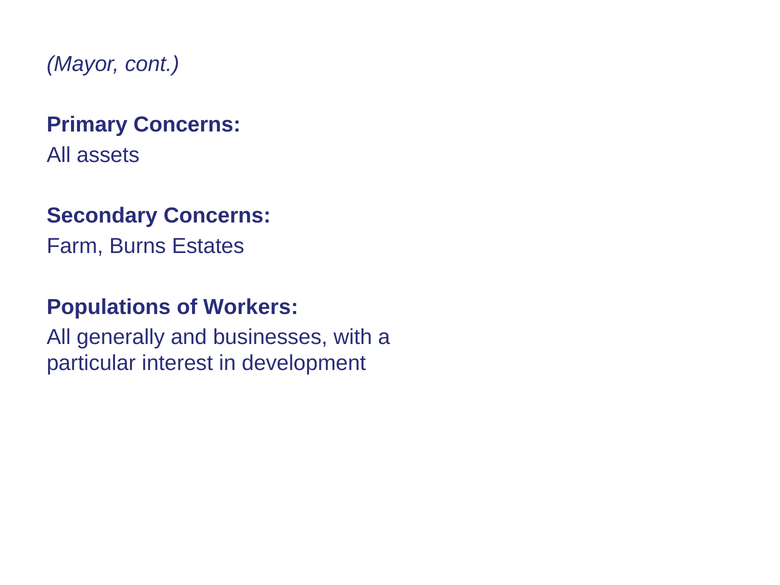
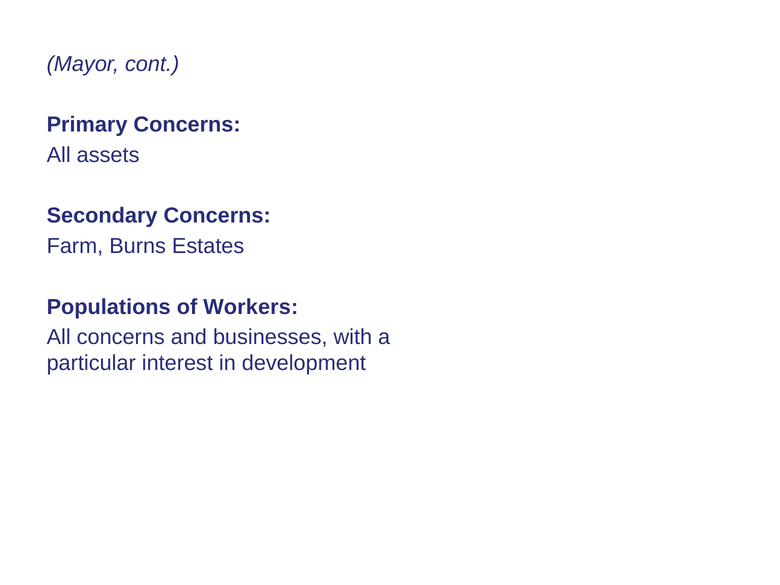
All generally: generally -> concerns (121, 337)
